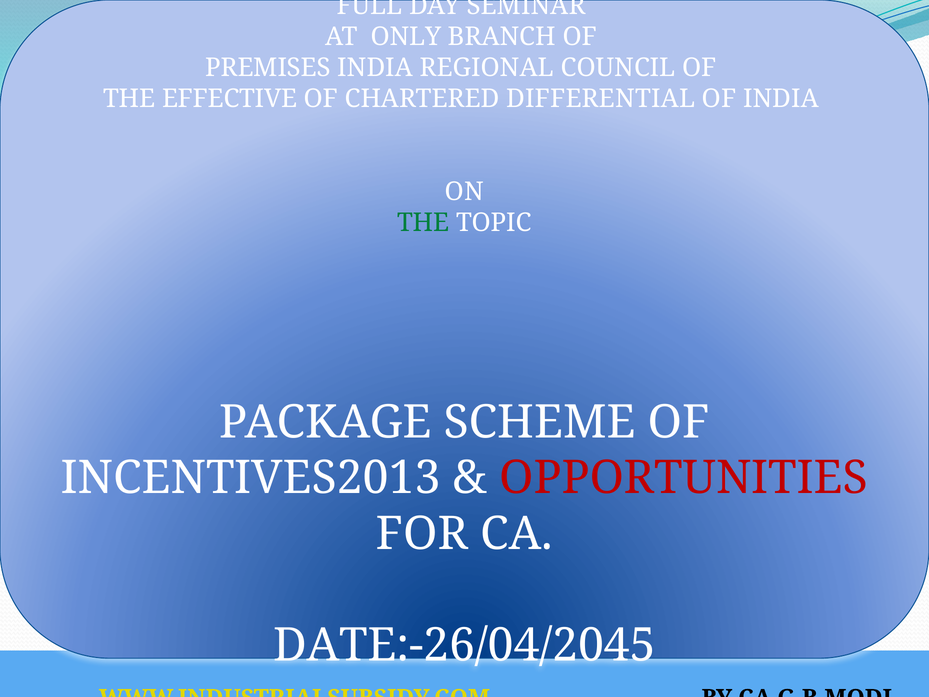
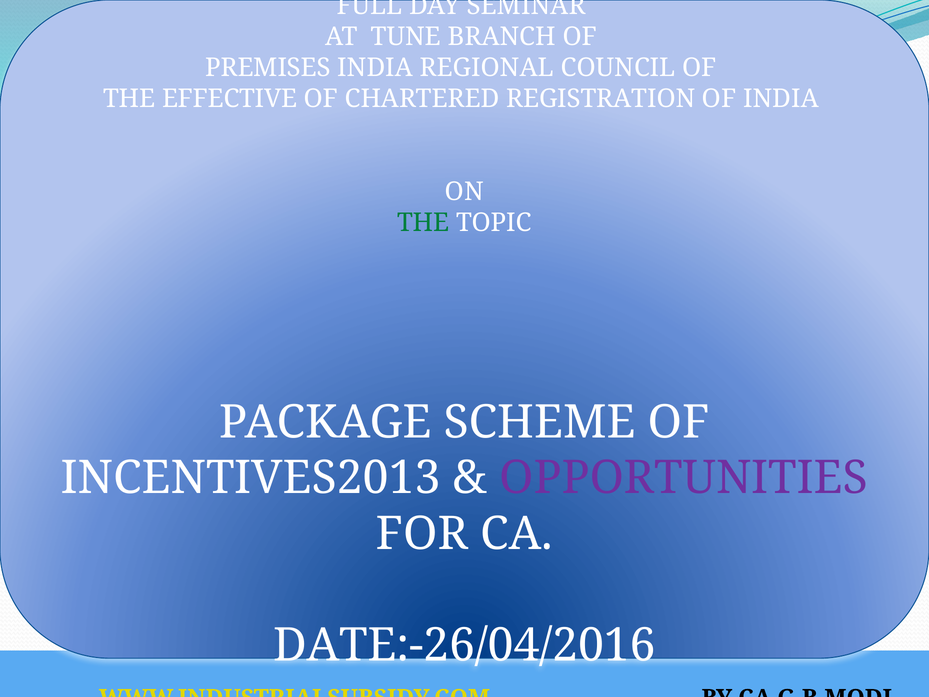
ONLY: ONLY -> TUNE (406, 37)
DIFFERENTIAL: DIFFERENTIAL -> REGISTRATION (601, 98)
OPPORTUNITIES colour: red -> purple (684, 478)
DATE:-26/04/2045: DATE:-26/04/2045 -> DATE:-26/04/2016 (464, 645)
